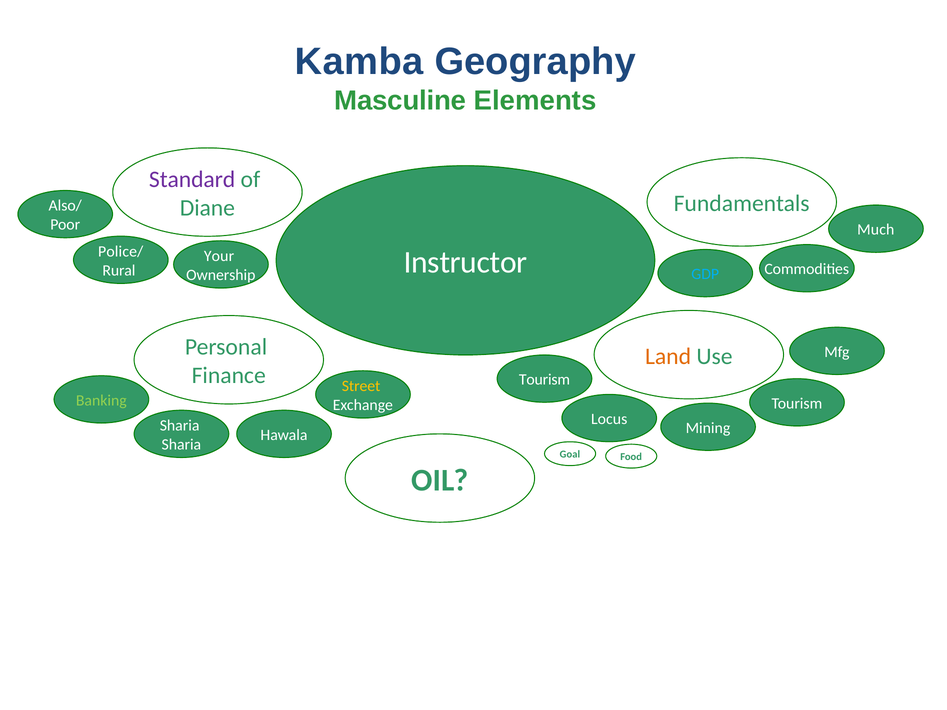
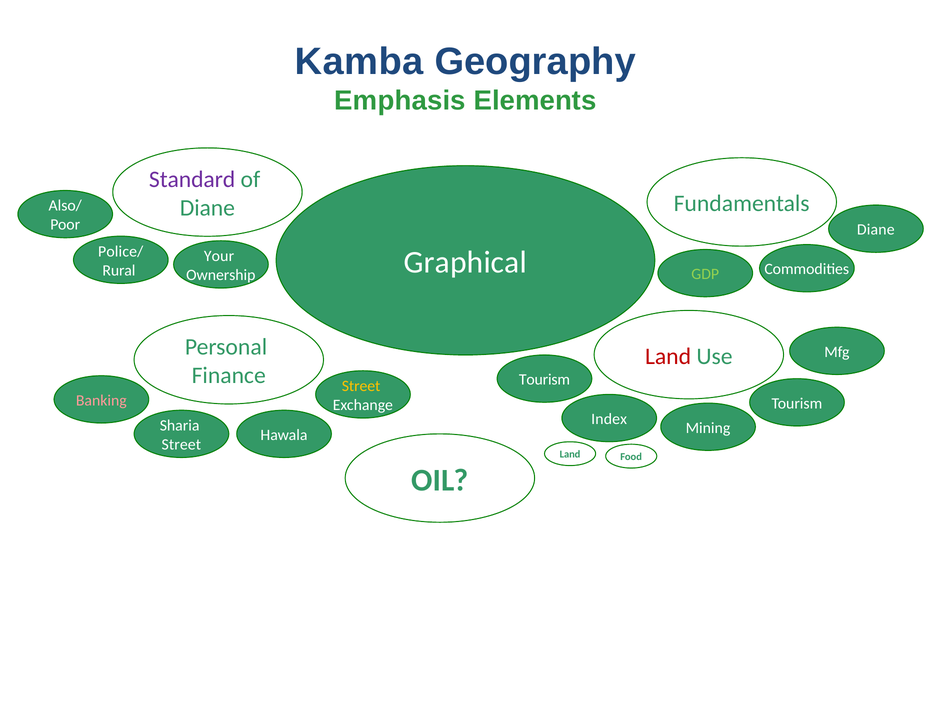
Masculine: Masculine -> Emphasis (400, 101)
Much: Much -> Diane (876, 230)
Instructor: Instructor -> Graphical (465, 263)
GDP colour: light blue -> light green (705, 274)
Land colour: orange -> red (668, 356)
Banking colour: light green -> pink (101, 401)
Locus: Locus -> Index (609, 419)
Sharia: Sharia -> Street (181, 445)
Goal: Goal -> Land (570, 455)
